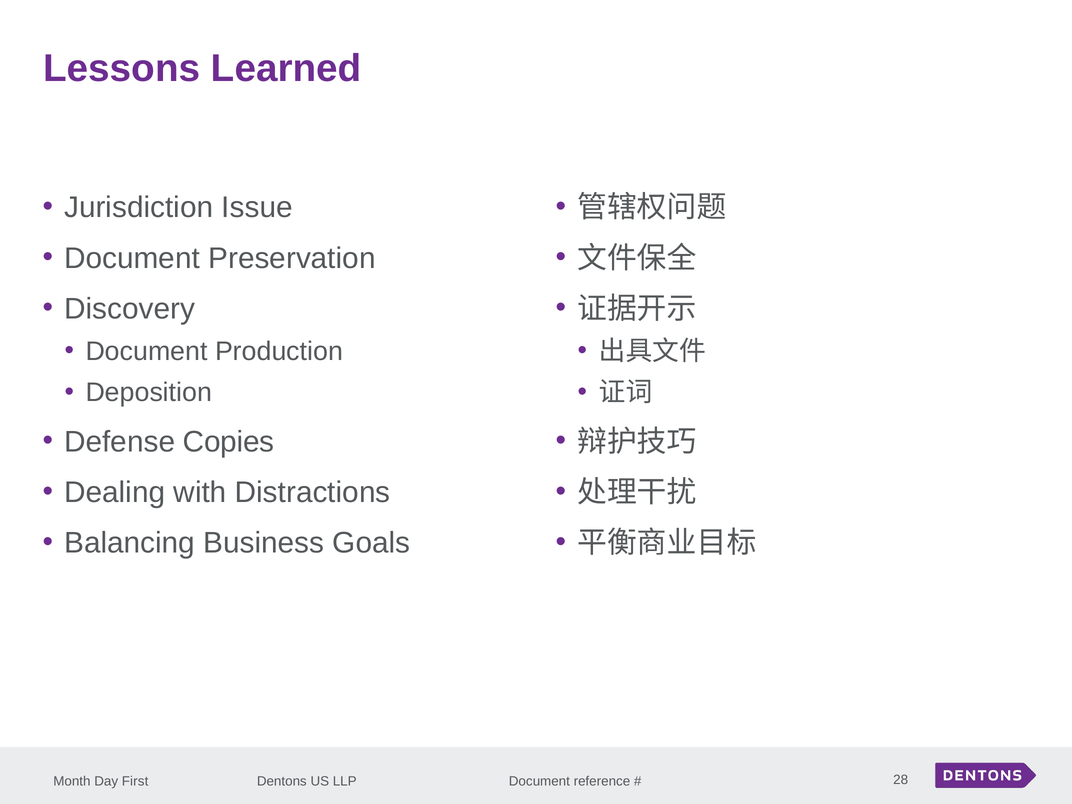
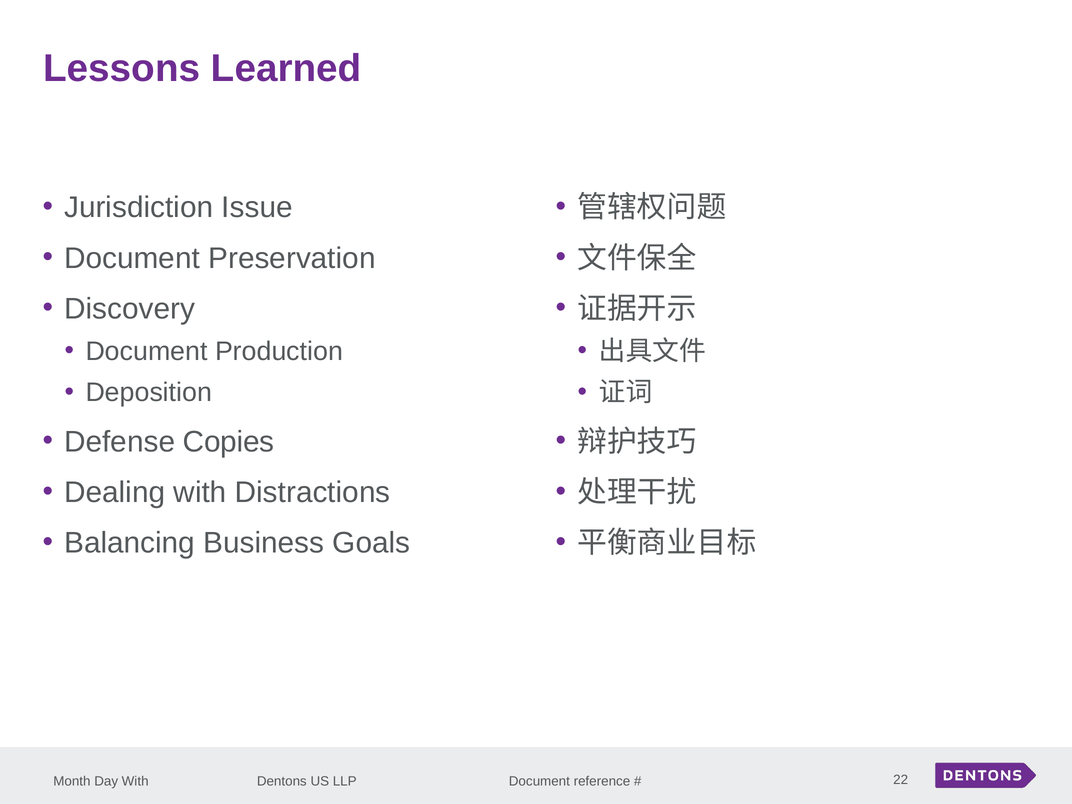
Day First: First -> With (135, 781)
28: 28 -> 22 (901, 780)
